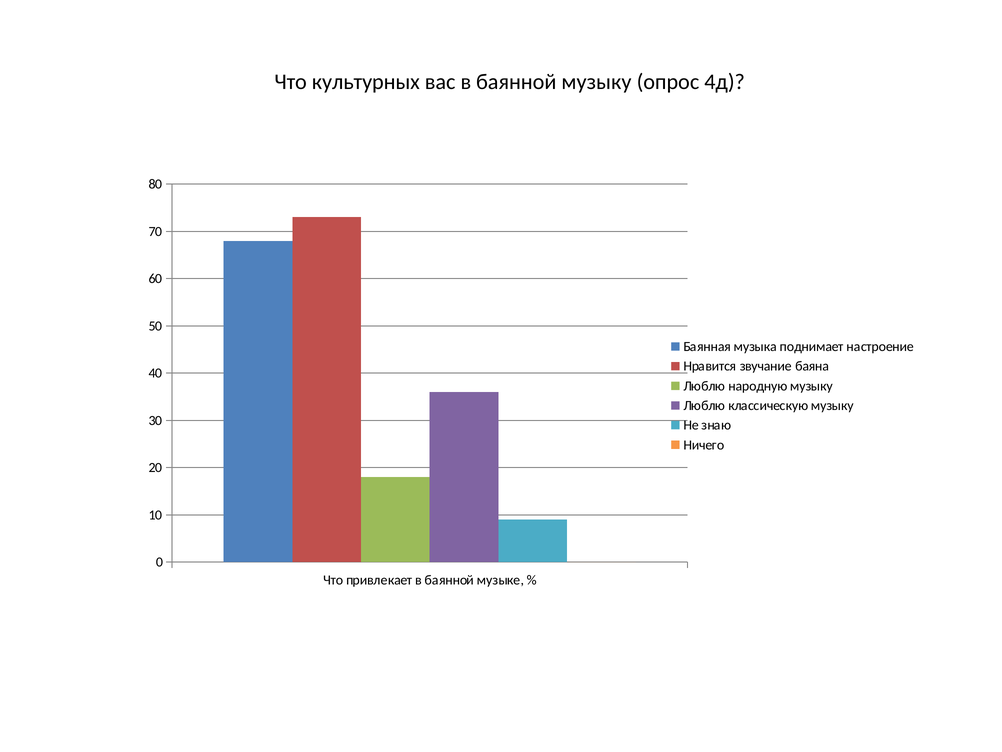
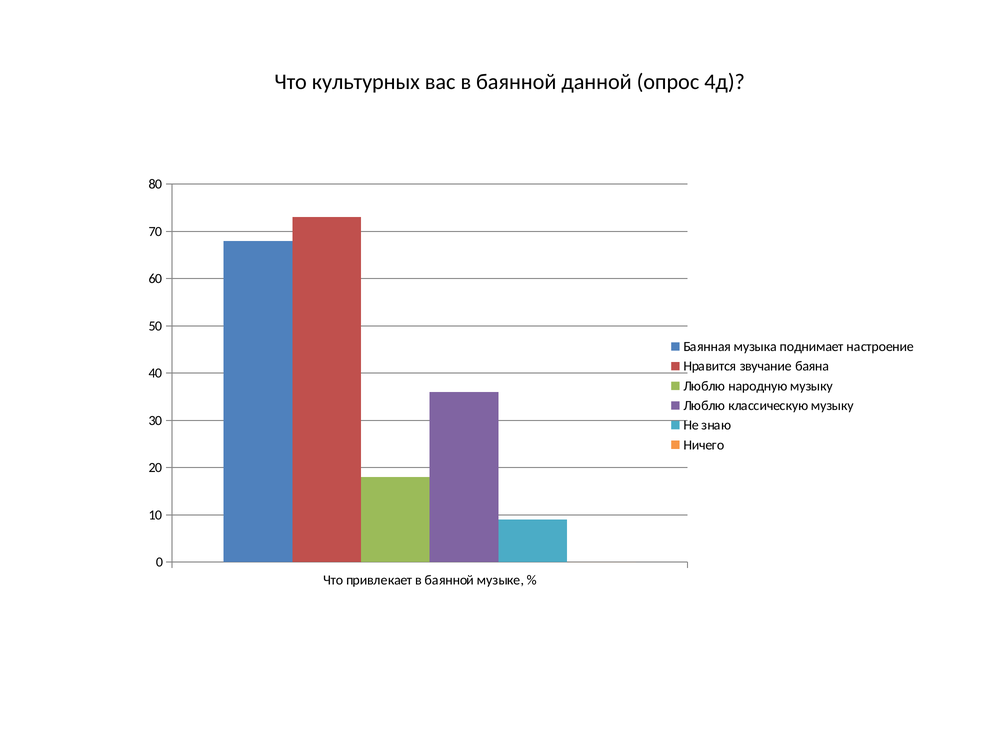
баянной музыку: музыку -> данной (597, 82)
